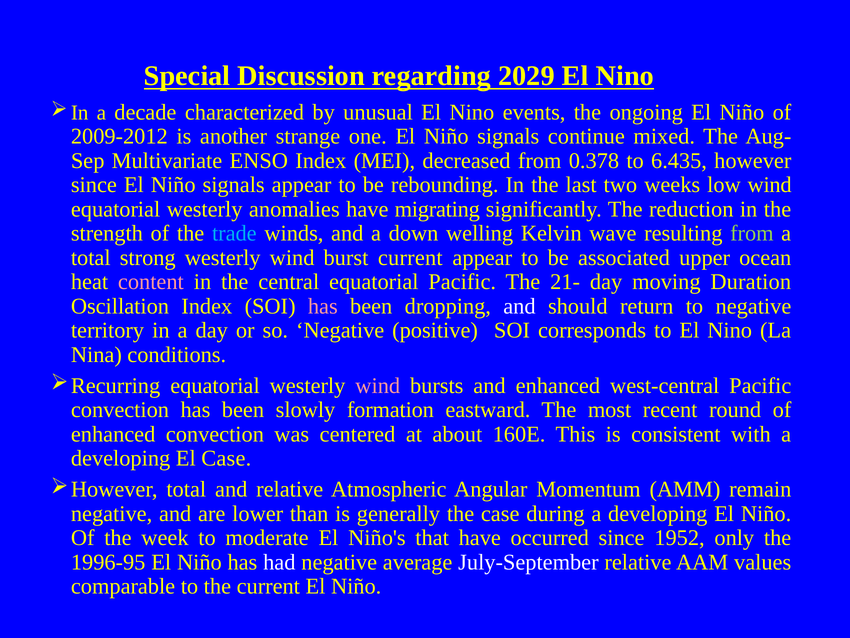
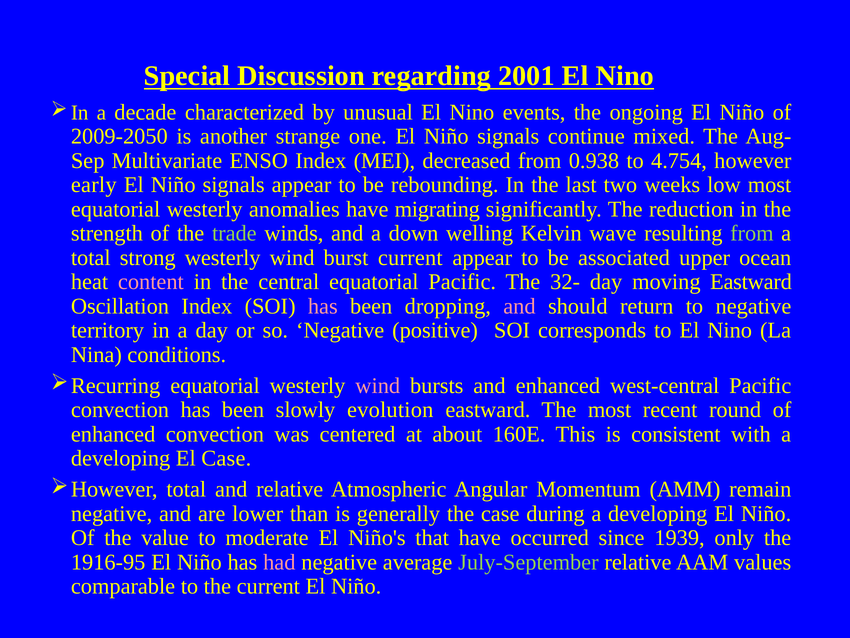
2029: 2029 -> 2001 (526, 76)
2009-2012: 2009-2012 -> 2009-2050 (119, 136)
0.378: 0.378 -> 0.938 (594, 161)
6.435: 6.435 -> 4.754 (679, 161)
since: since -> early (94, 185)
low wind: wind -> most (770, 185)
trade colour: light blue -> light green (234, 233)
21-: 21- -> 32- (565, 282)
moving Duration: Duration -> Eastward (751, 282)
and colour: white -> pink (519, 306)
formation: formation -> evolution (390, 410)
week: week -> value (165, 537)
1952: 1952 -> 1939 (680, 537)
1996-95: 1996-95 -> 1916-95 (108, 562)
had colour: white -> pink (279, 562)
July-September colour: white -> light green (528, 562)
